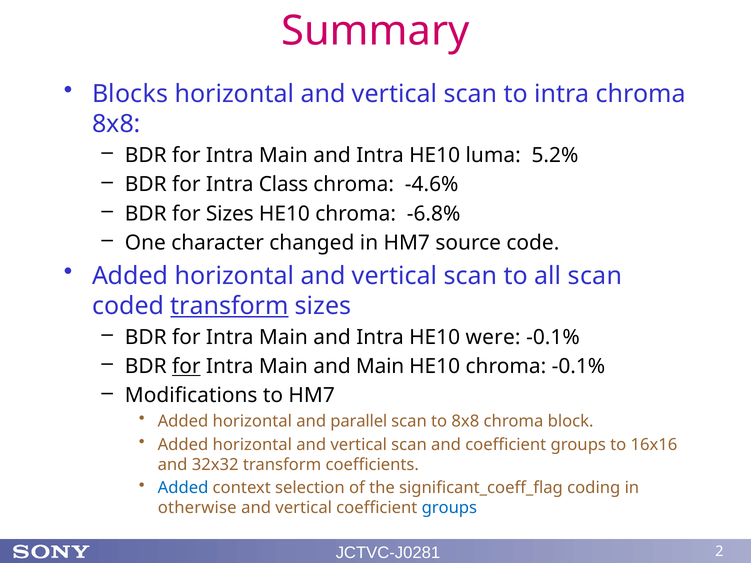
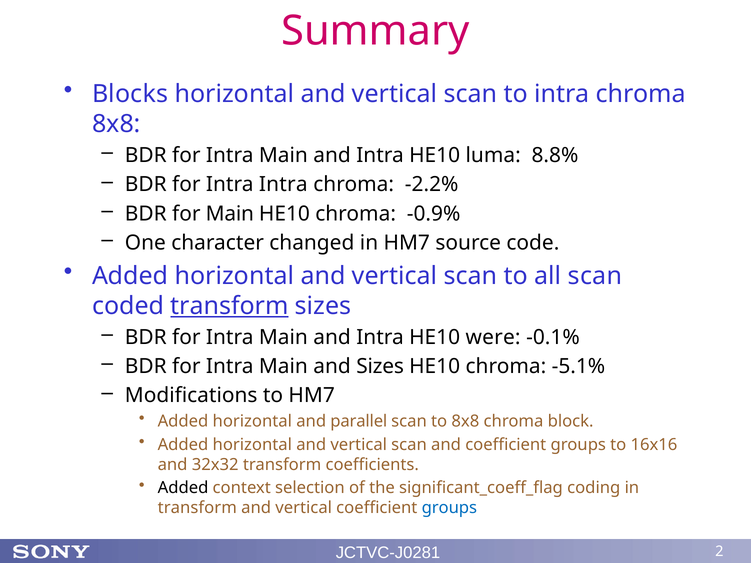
5.2%: 5.2% -> 8.8% (555, 155)
Intra Class: Class -> Intra (283, 185)
-4.6%: -4.6% -> -2.2% (432, 185)
for Sizes: Sizes -> Main (230, 214)
-6.8%: -6.8% -> -0.9% (434, 214)
for underline: present -> none (186, 367)
and Main: Main -> Sizes (380, 367)
chroma -0.1%: -0.1% -> -5.1% (578, 367)
Added colour: blue -> black (183, 488)
otherwise: otherwise -> transform (197, 508)
